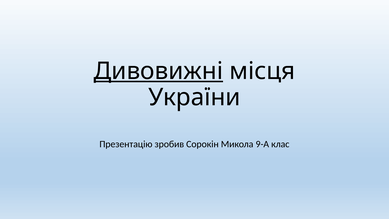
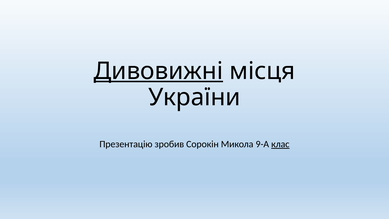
клас underline: none -> present (280, 144)
